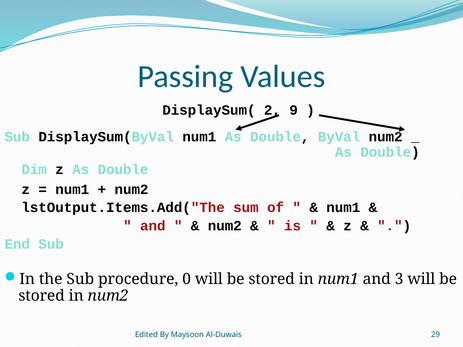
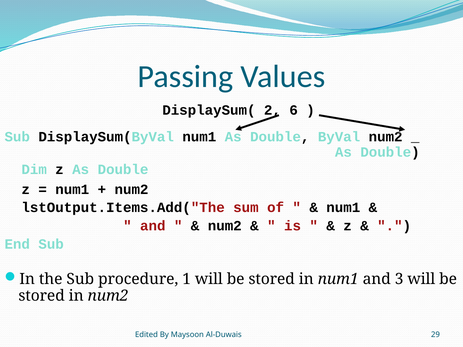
9: 9 -> 6 (294, 110)
0: 0 -> 1 (187, 279)
